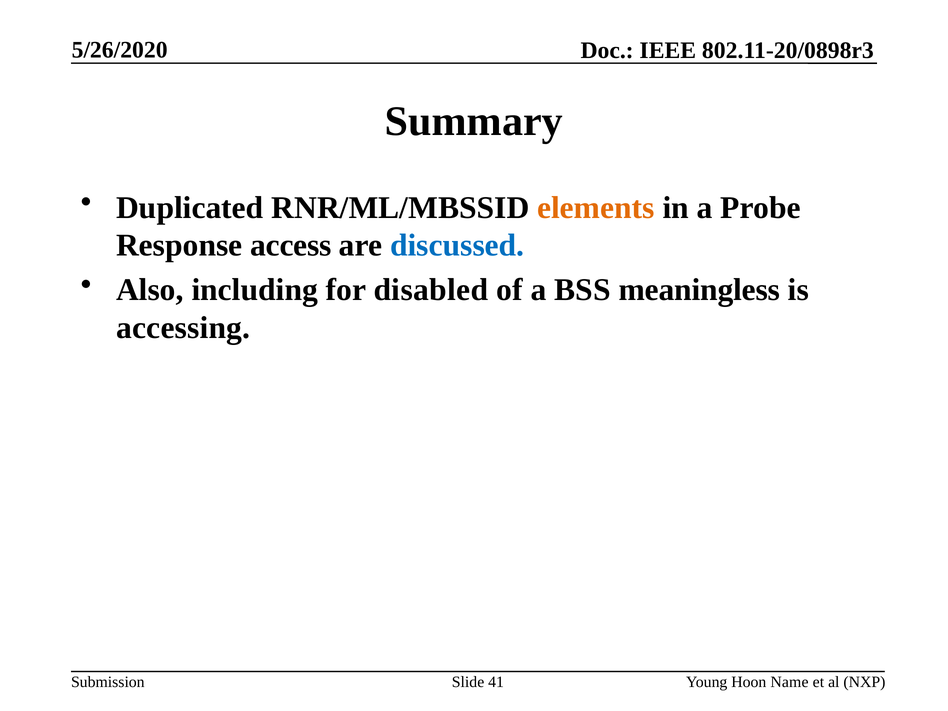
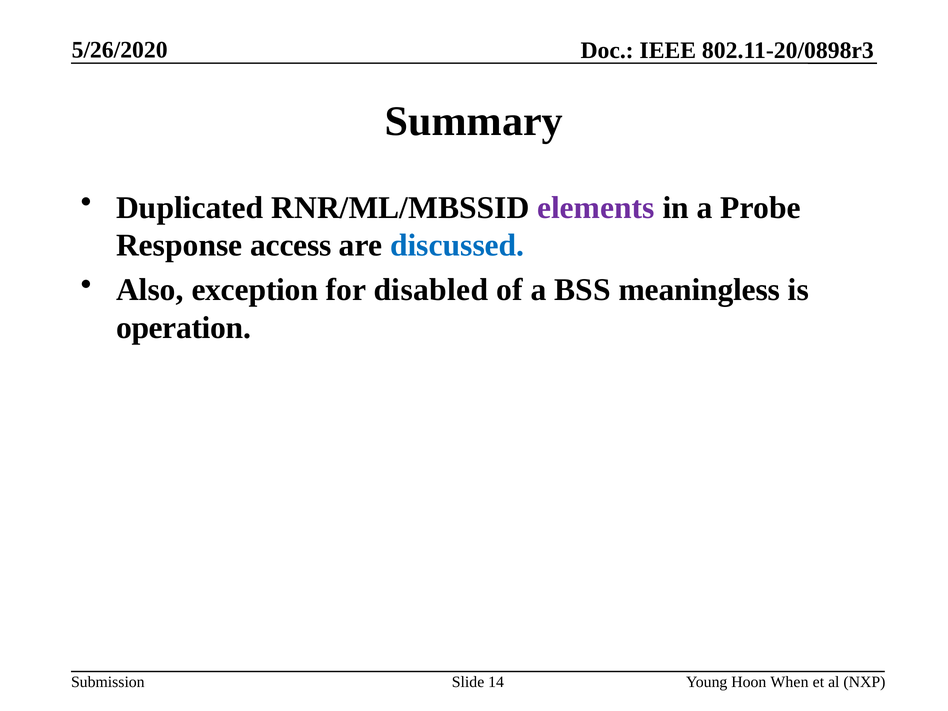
elements colour: orange -> purple (596, 208)
including: including -> exception (255, 290)
accessing: accessing -> operation (183, 328)
41: 41 -> 14 (496, 682)
Name: Name -> When (789, 682)
